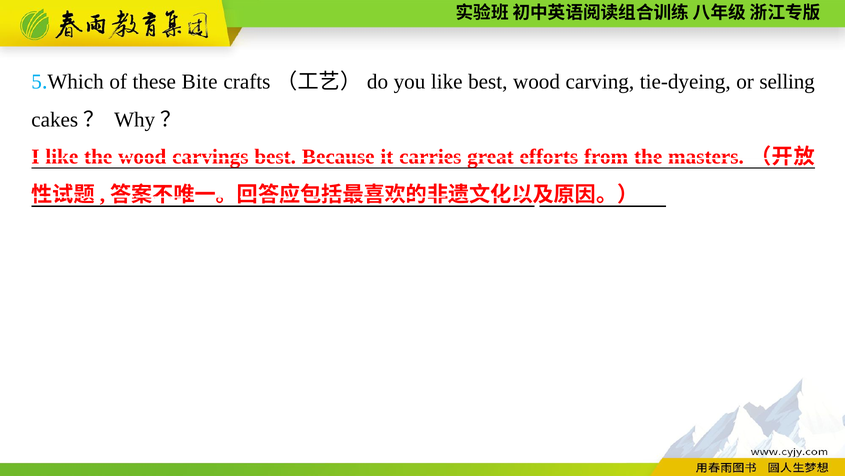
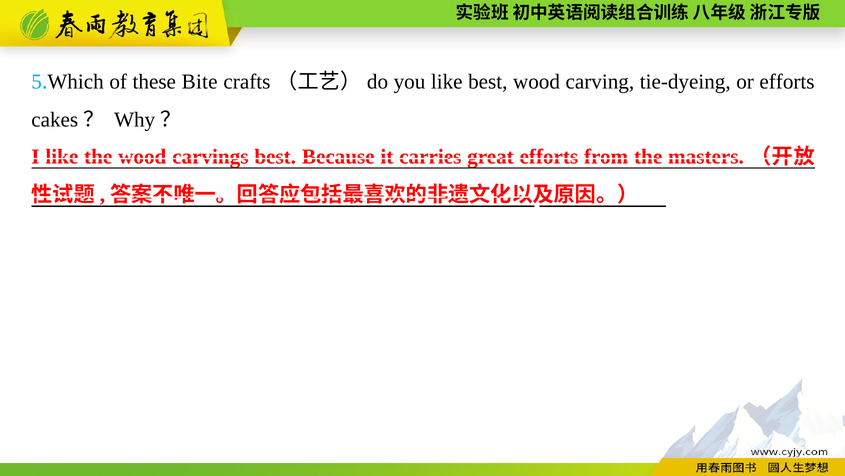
or selling: selling -> efforts (787, 82)
